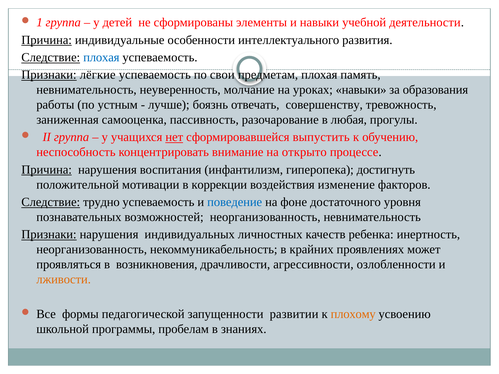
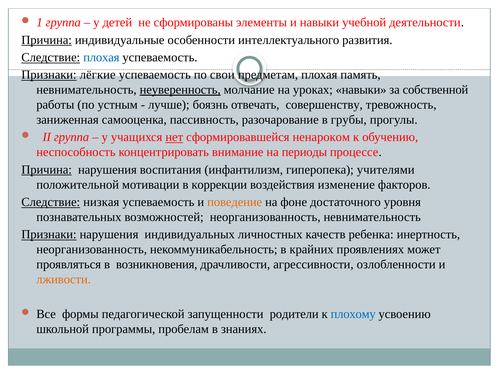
неуверенность underline: none -> present (180, 90)
образования: образования -> собственной (435, 90)
любая: любая -> грубы (349, 120)
выпустить: выпустить -> ненароком (321, 137)
открыто: открыто -> периоды (304, 152)
достигнуть: достигнуть -> учителями (386, 170)
трудно: трудно -> низкая (101, 202)
поведение colour: blue -> orange (235, 202)
развитии: развитии -> родители (294, 314)
плохому colour: orange -> blue (353, 314)
